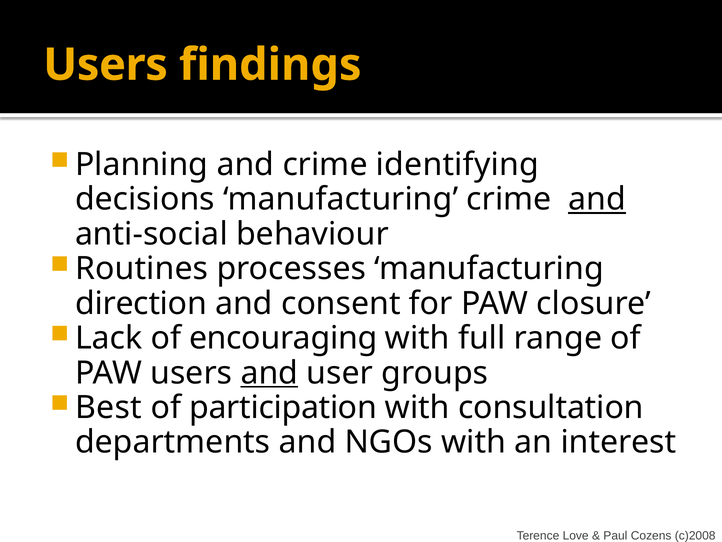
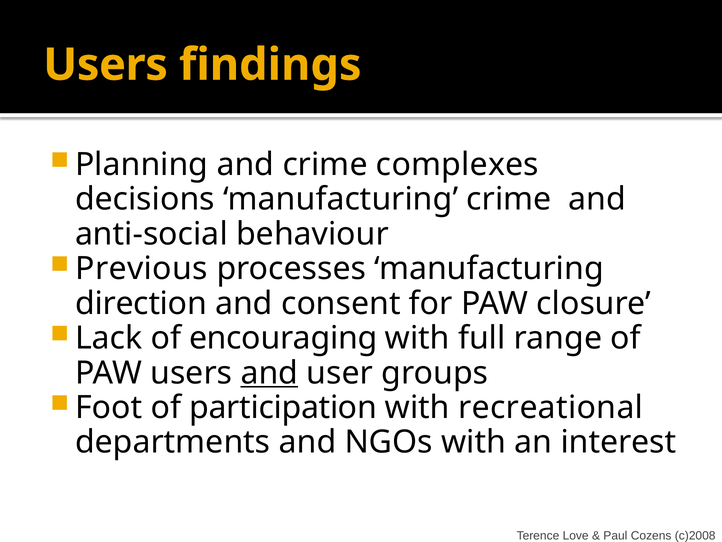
identifying: identifying -> complexes (457, 165)
and underline: present -> none (597, 199)
Routines: Routines -> Previous (141, 269)
Best: Best -> Foot (109, 407)
consultation: consultation -> recreational (551, 407)
